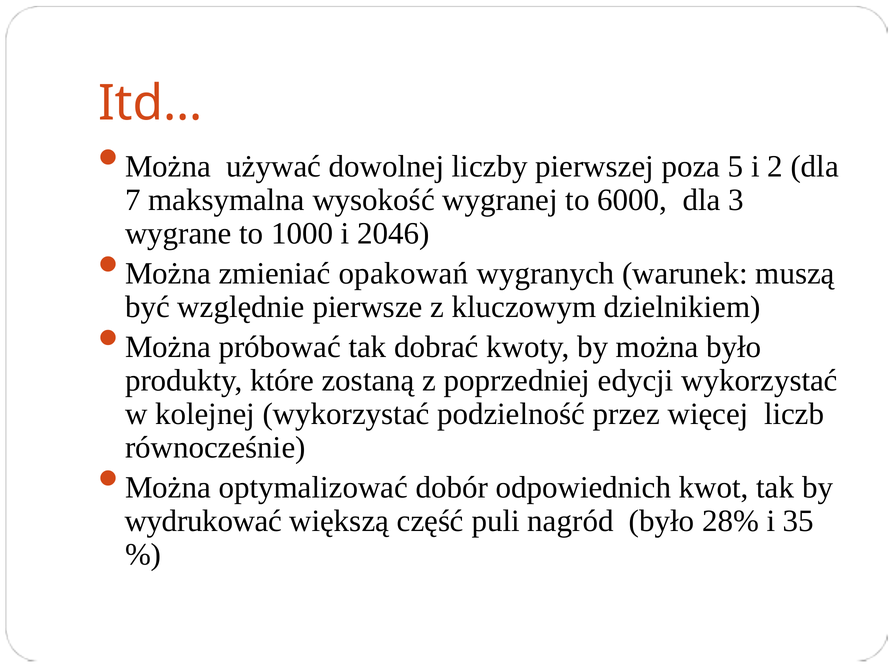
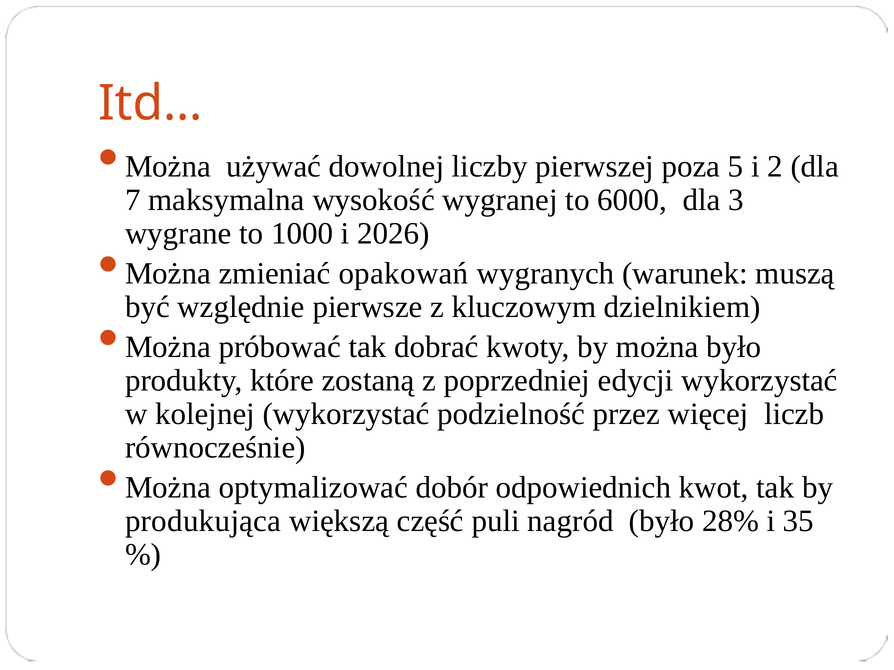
2046: 2046 -> 2026 (393, 234)
wydrukować: wydrukować -> produkująca (203, 521)
